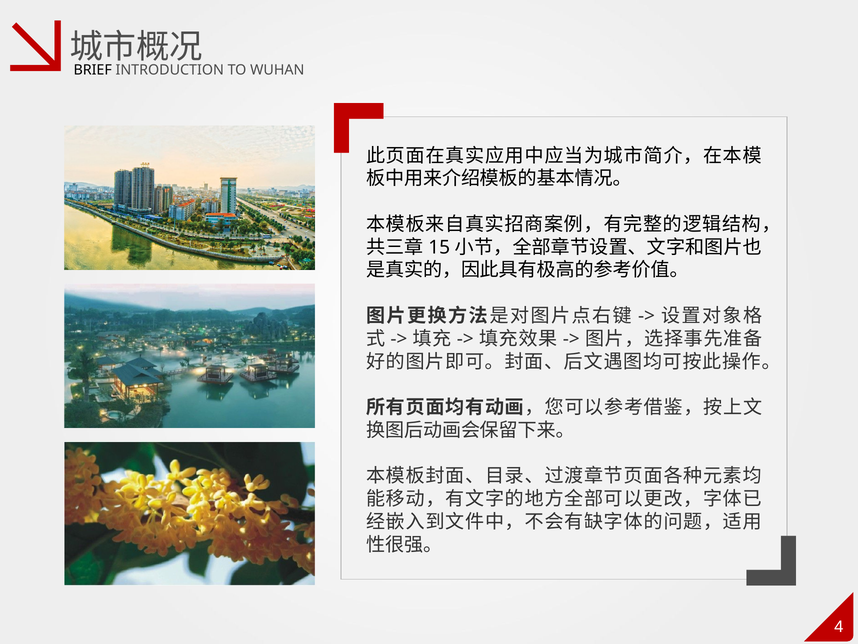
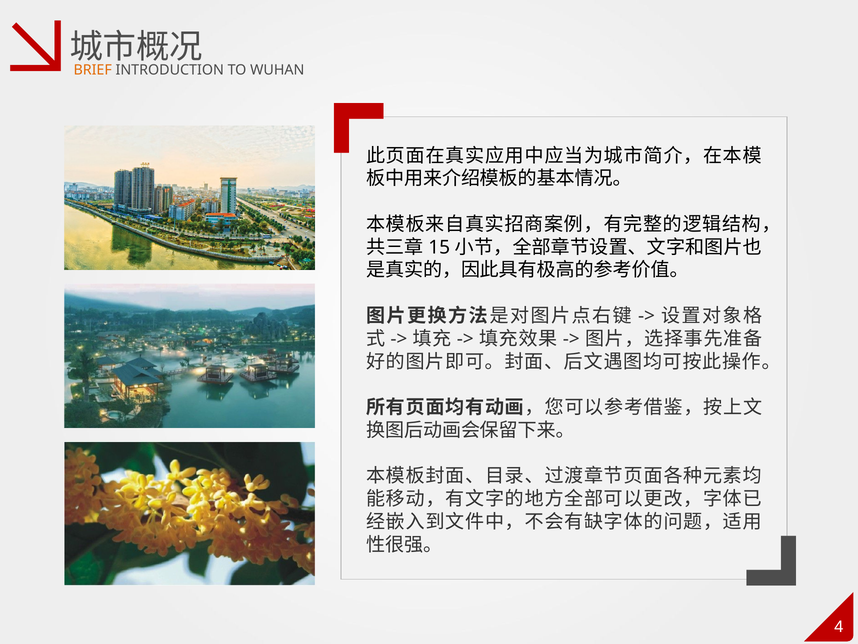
BRIEF colour: black -> orange (93, 70)
